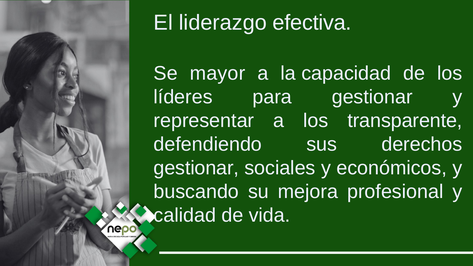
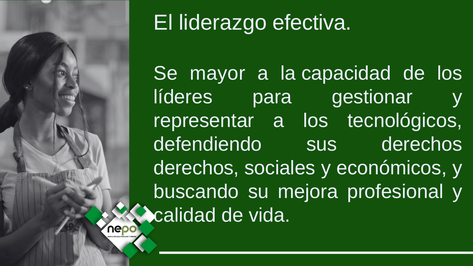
transparente: transparente -> tecnológicos (405, 121)
gestionar: gestionar -> derechos (196, 168)
